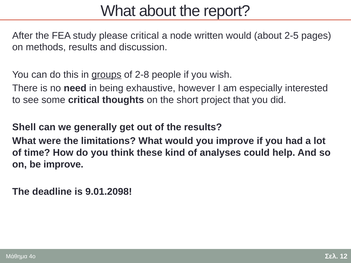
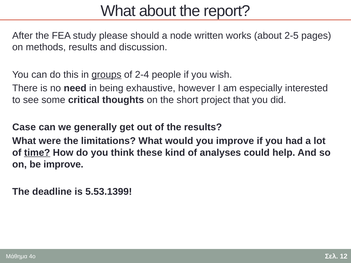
please critical: critical -> should (145, 36)
written would: would -> works (239, 36)
2-8: 2-8 -> 2-4 (142, 75)
Shell: Shell -> Case (24, 127)
time underline: none -> present (37, 153)
9.01.2098: 9.01.2098 -> 5.53.1399 (109, 192)
